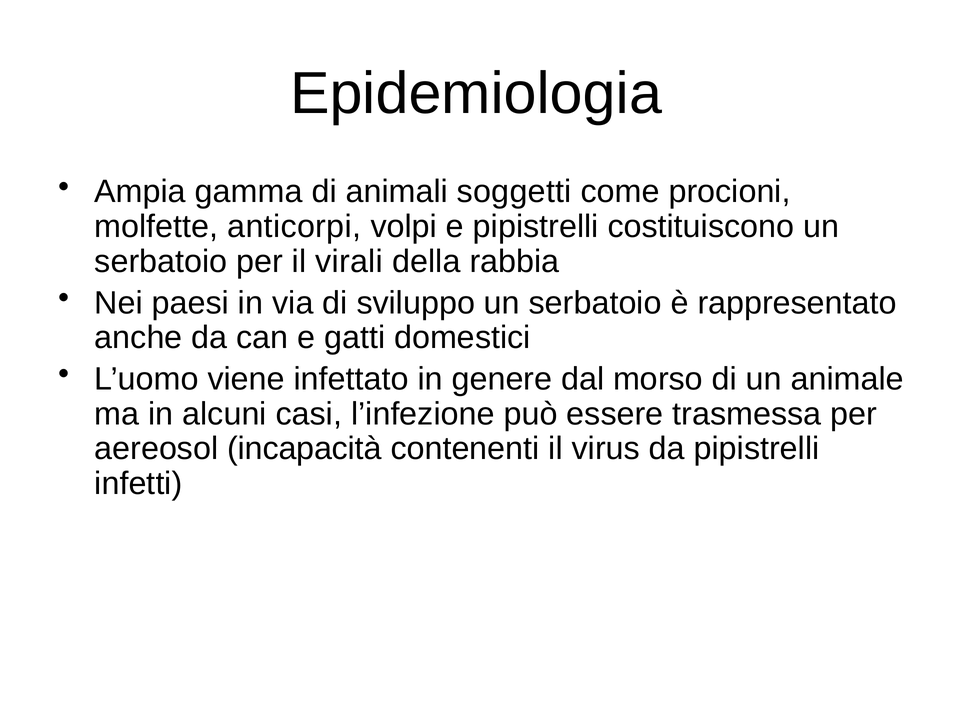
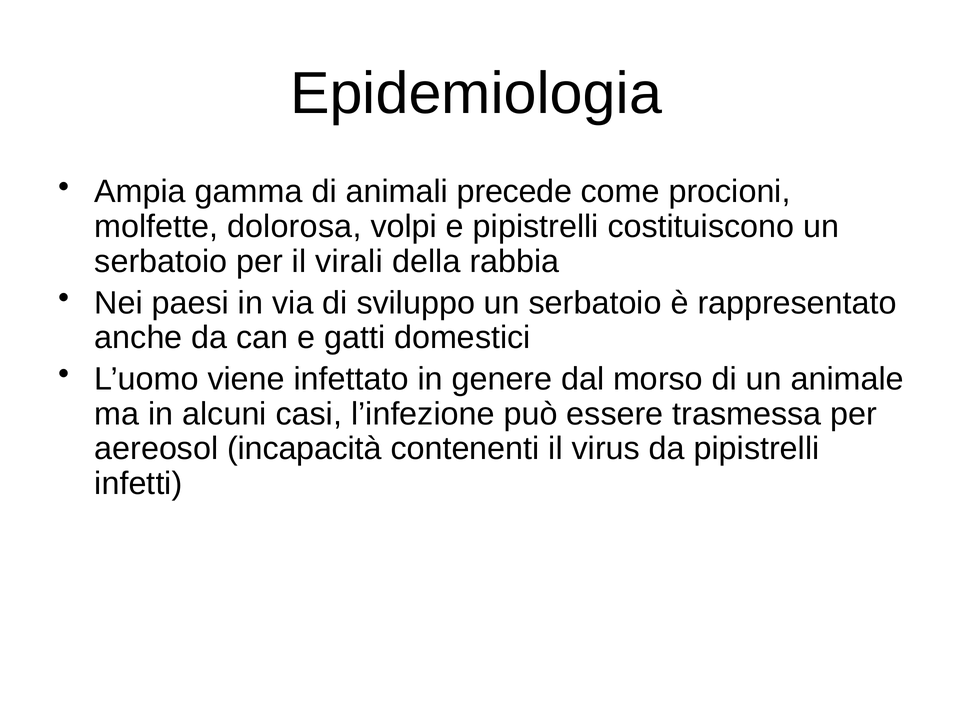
soggetti: soggetti -> precede (514, 192)
anticorpi: anticorpi -> dolorosa (294, 227)
